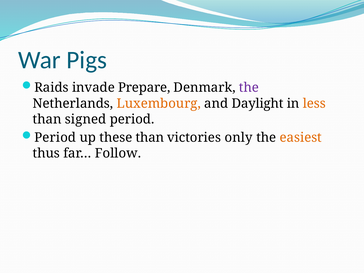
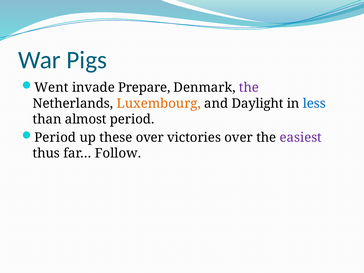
Raids: Raids -> Went (51, 88)
less colour: orange -> blue (314, 103)
signed: signed -> almost (86, 119)
these than: than -> over (150, 138)
victories only: only -> over (239, 138)
easiest colour: orange -> purple (301, 138)
